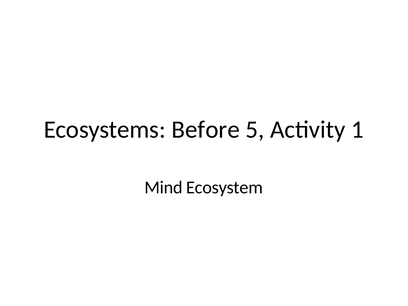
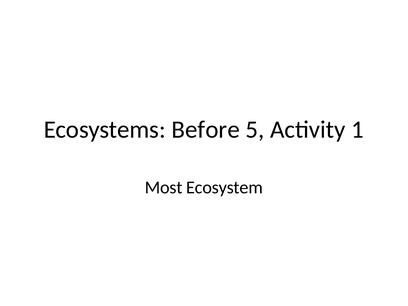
Mind: Mind -> Most (164, 188)
